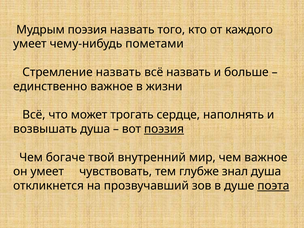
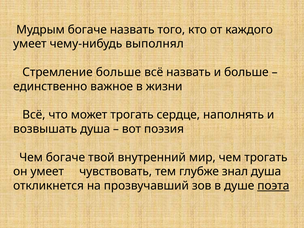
Мудрым поэзия: поэзия -> богаче (87, 30)
пометами: пометами -> выполнял (155, 44)
Стремление назвать: назвать -> больше (118, 72)
поэзия underline: present -> none (164, 129)
чем важное: важное -> трогать (266, 157)
